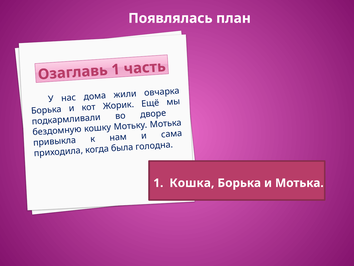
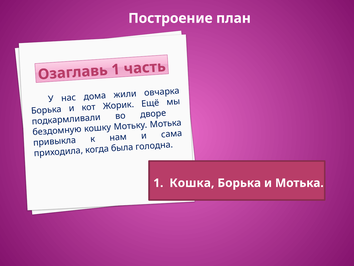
Появлялась: Появлялась -> Построение (170, 18)
